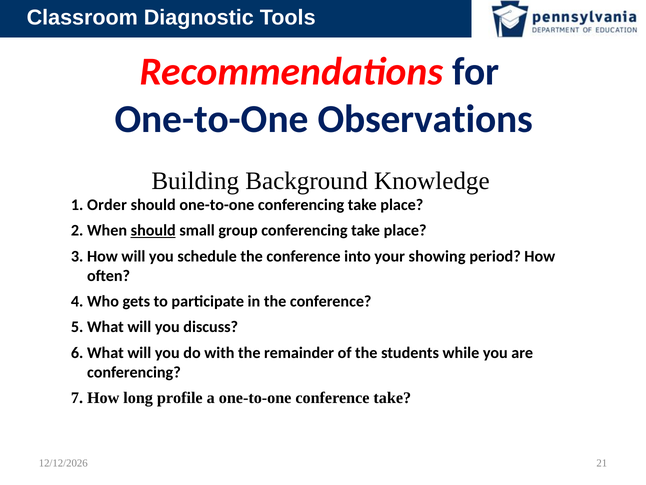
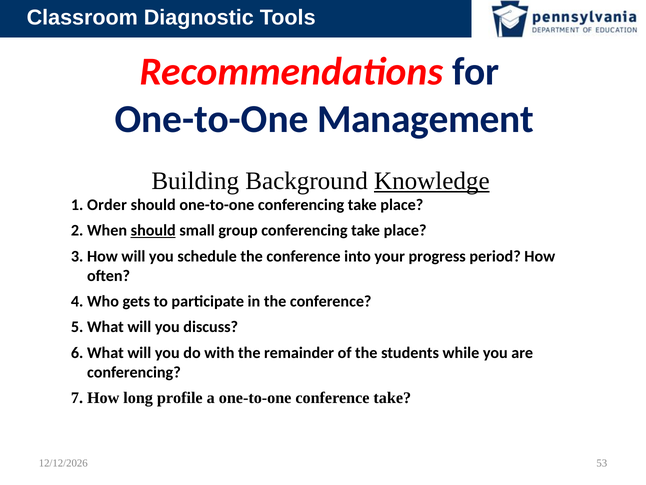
Observations: Observations -> Management (425, 119)
Knowledge underline: none -> present (432, 181)
showing: showing -> progress (437, 256)
21: 21 -> 53 (602, 463)
